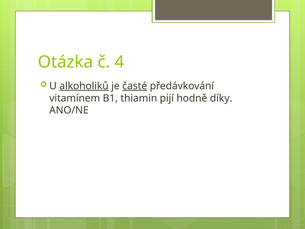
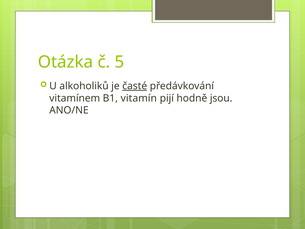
4: 4 -> 5 (119, 62)
alkoholiků underline: present -> none (84, 86)
thiamin: thiamin -> vitamín (139, 98)
díky: díky -> jsou (221, 98)
